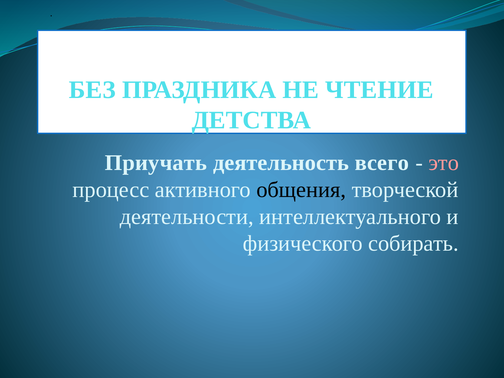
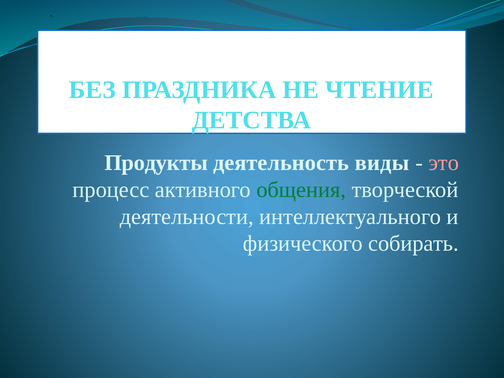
Приучать: Приучать -> Продукты (156, 163)
всего: всего -> виды (382, 163)
общения colour: black -> green (301, 190)
